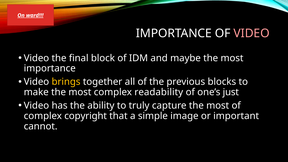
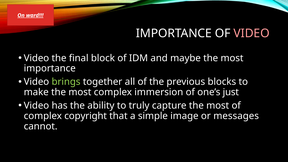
brings colour: yellow -> light green (66, 82)
readability: readability -> immersion (159, 92)
important: important -> messages (236, 116)
